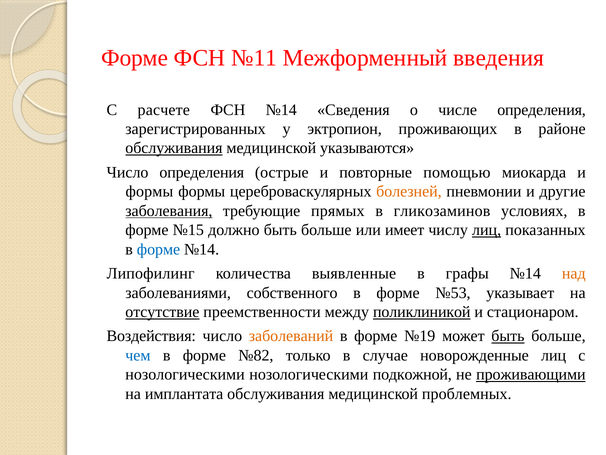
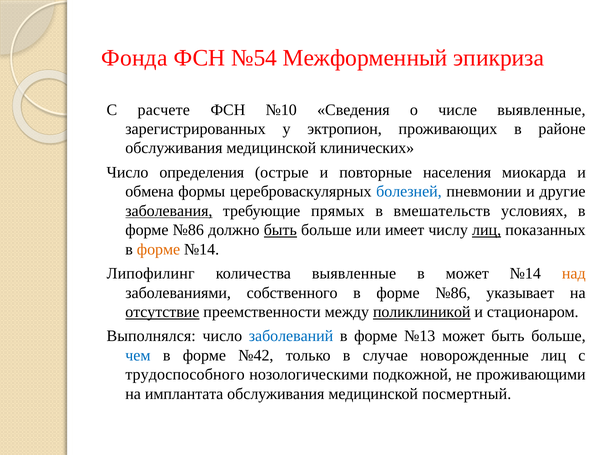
Форме: Форме -> Фонда (134, 58)
№11: №11 -> №54 (254, 58)
введения: введения -> эпикриза (499, 58)
ФСН №14: №14 -> №10 (281, 110)
числе определения: определения -> выявленные (541, 110)
обслуживания underline: present -> none (174, 148)
указываются: указываются -> клинических (367, 148)
помощью: помощью -> населения (457, 172)
формы: формы -> обмена (150, 191)
болезней colour: orange -> blue (409, 191)
гликозаминов: гликозаминов -> вмешательств (442, 211)
№15: №15 -> №86 (188, 230)
быть underline: none -> present (280, 230)
форме colour: blue -> orange (158, 249)
в графы: графы -> может (467, 273)
№53: №53 -> №86 (453, 292)
Воздействия: Воздействия -> Выполнялся (151, 336)
заболеваний colour: orange -> blue (291, 336)
№19: №19 -> №13 (420, 336)
быть underline: present -> none (508, 336)
№82: №82 -> №42 (256, 355)
нозологическими: нозологическими -> трудоспособного (185, 374)
проживающими underline: present -> none (531, 374)
проблемных: проблемных -> посмертный (467, 393)
